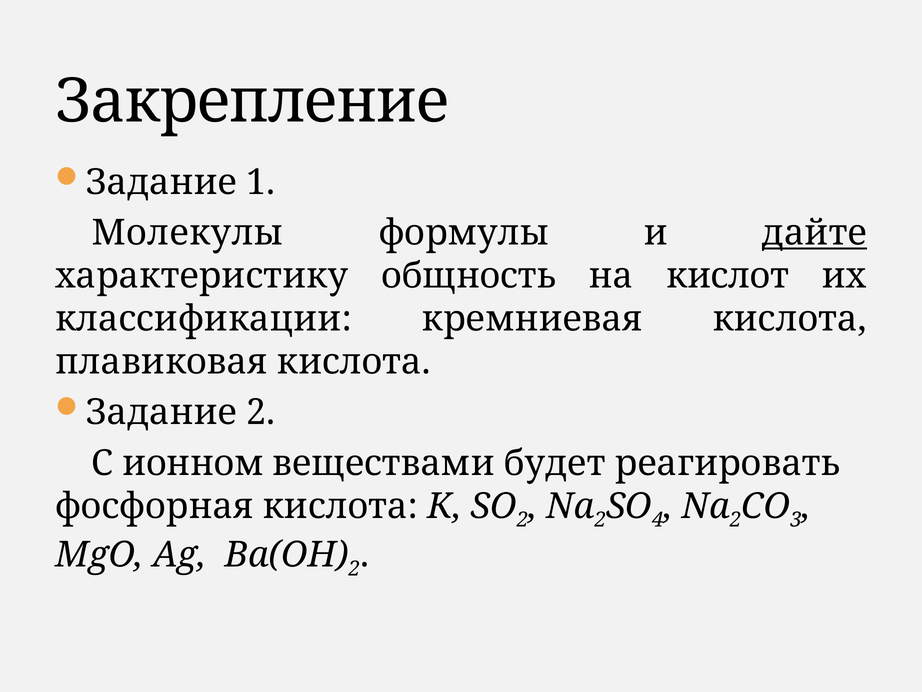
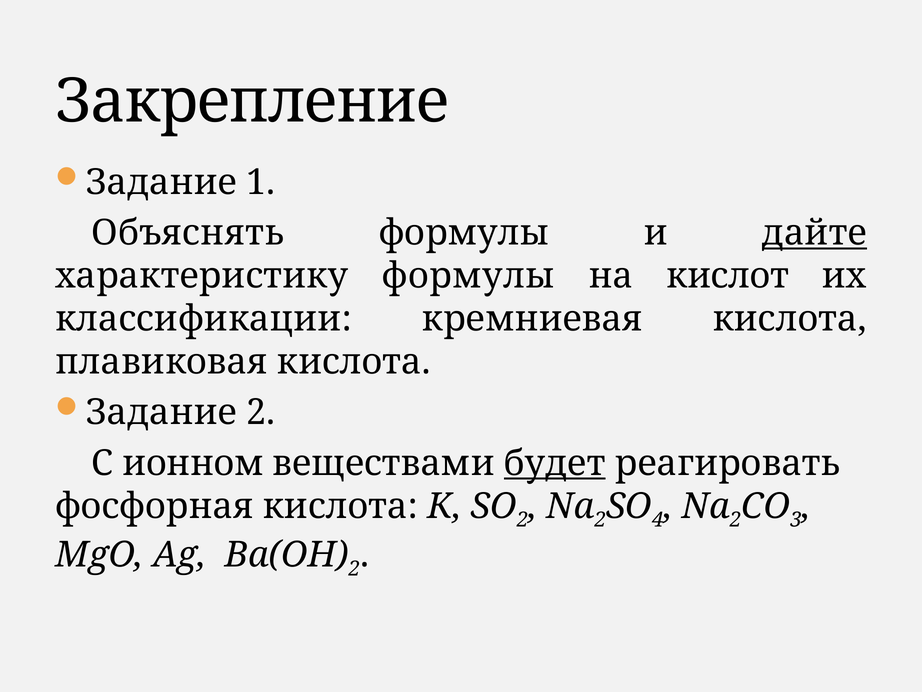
Молекулы: Молекулы -> Объяснять (188, 233)
характеристику общность: общность -> формулы (468, 276)
будет underline: none -> present (555, 463)
